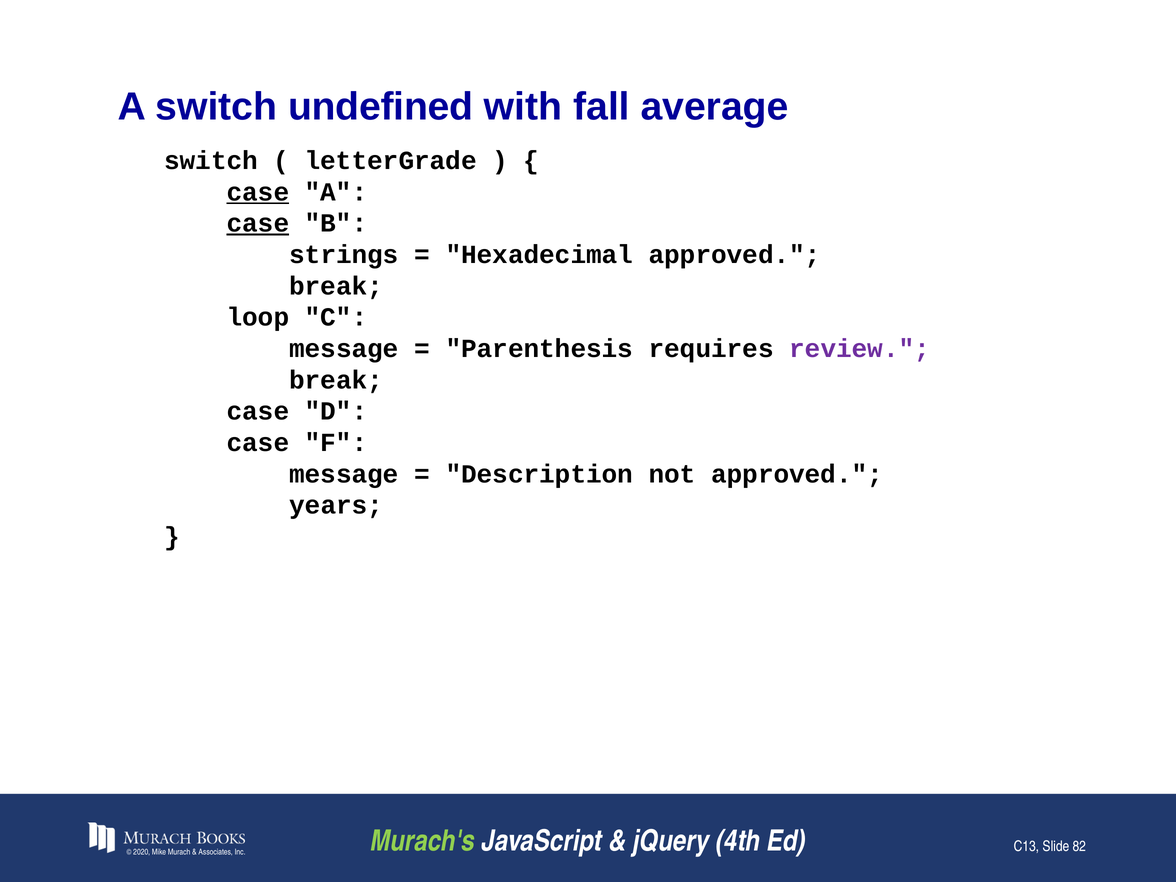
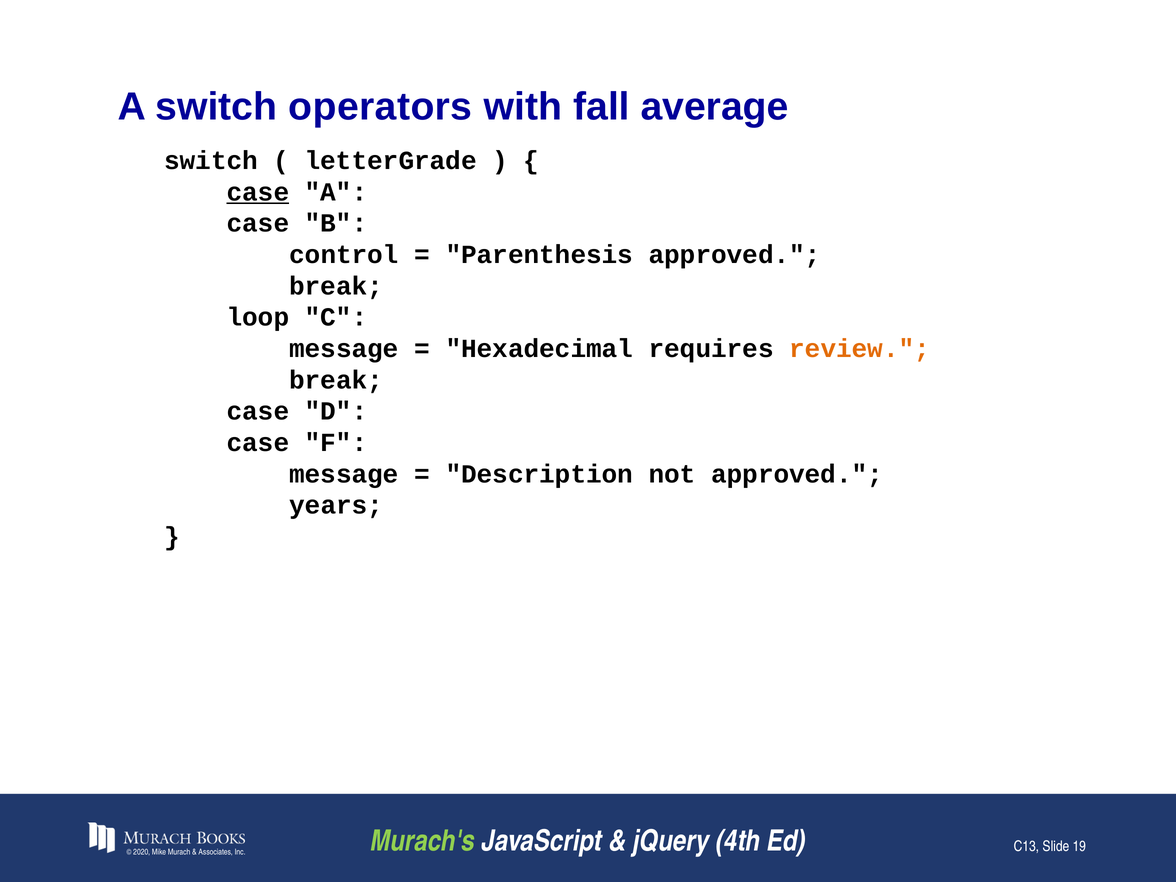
undefined: undefined -> operators (380, 107)
case underline: present -> none (258, 223)
strings: strings -> control (344, 255)
Hexadecimal: Hexadecimal -> Parenthesis (539, 255)
Parenthesis: Parenthesis -> Hexadecimal (539, 349)
review colour: purple -> orange (860, 349)
82: 82 -> 19 (1079, 846)
